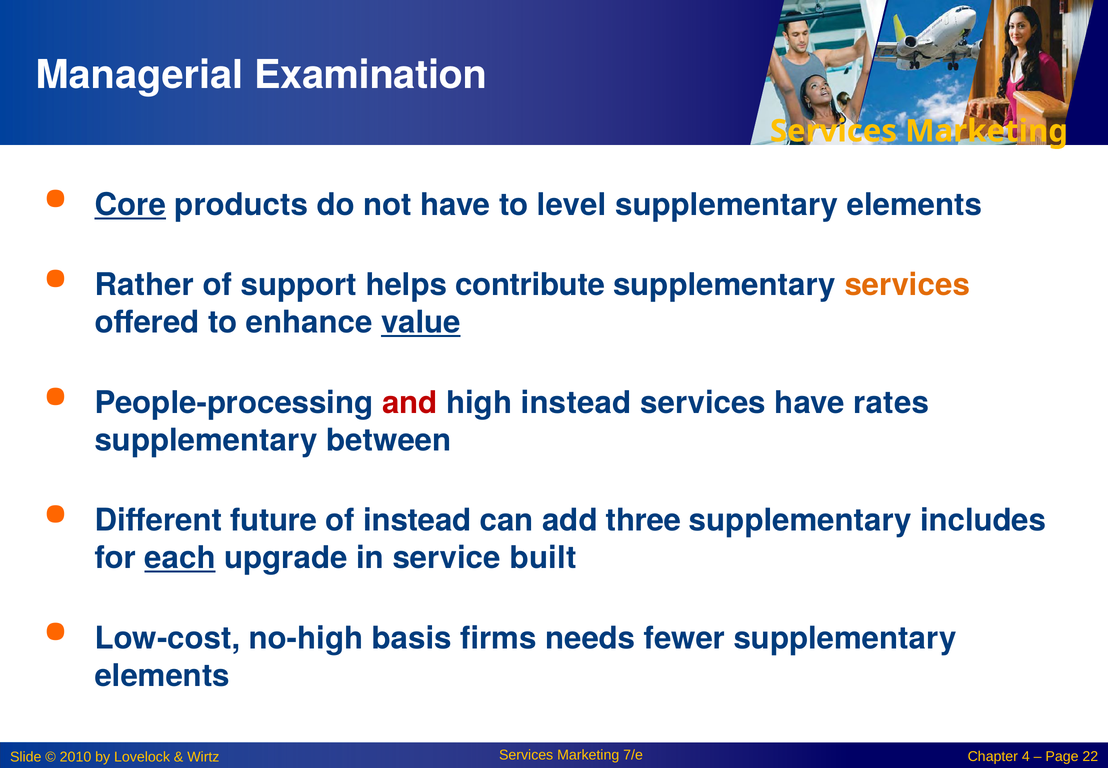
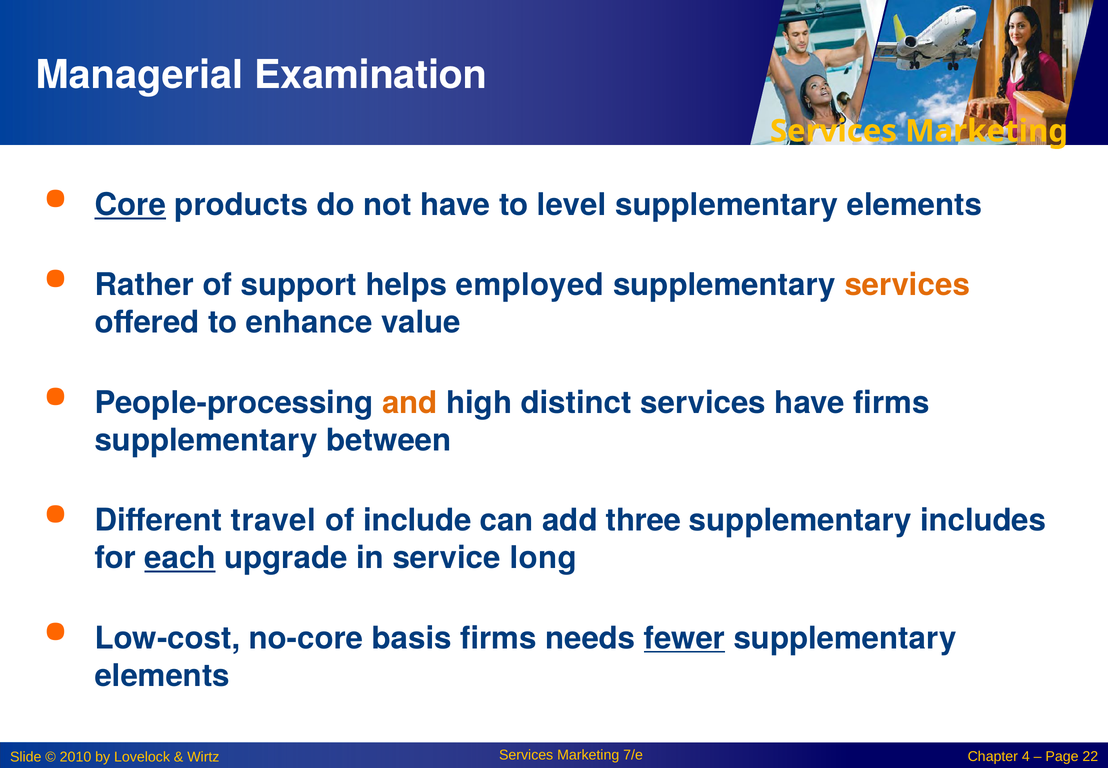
contribute: contribute -> employed (530, 285)
value underline: present -> none (421, 322)
and colour: red -> orange (410, 402)
high instead: instead -> distinct (576, 402)
have rates: rates -> firms (891, 402)
future: future -> travel (273, 520)
of instead: instead -> include (417, 520)
built: built -> long (543, 558)
no-high: no-high -> no-core (306, 638)
fewer underline: none -> present (684, 638)
